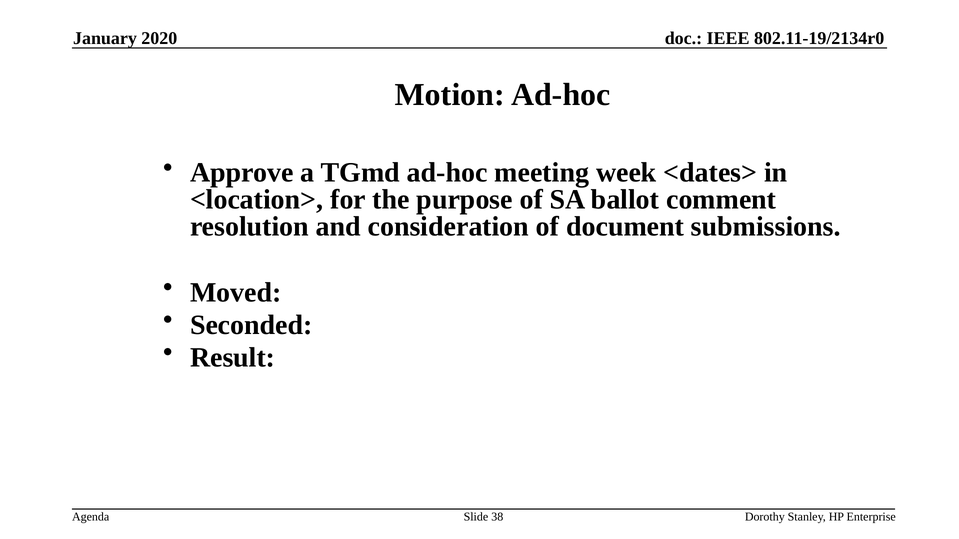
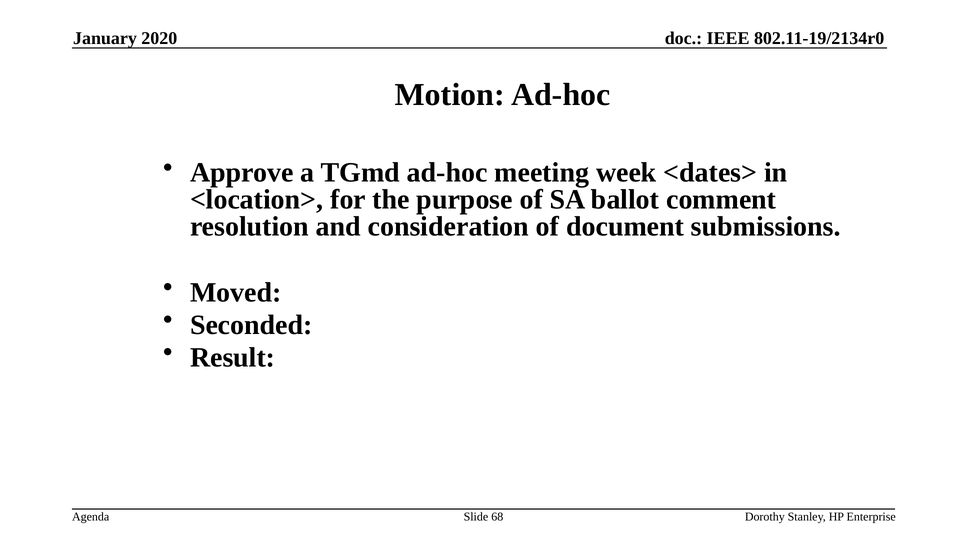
38: 38 -> 68 (497, 517)
